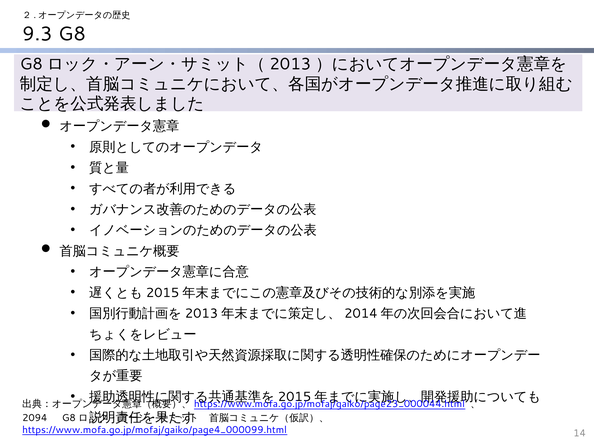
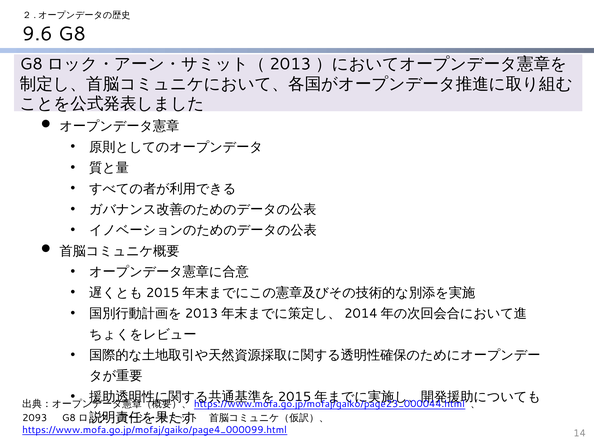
9.3: 9.3 -> 9.6 (38, 34)
2094: 2094 -> 2093 (35, 417)
